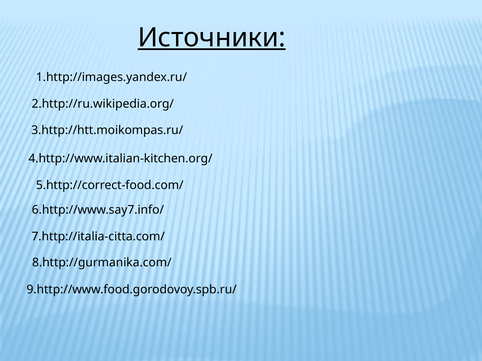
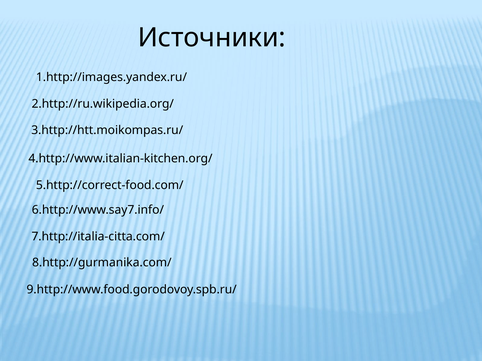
Источники underline: present -> none (212, 38)
